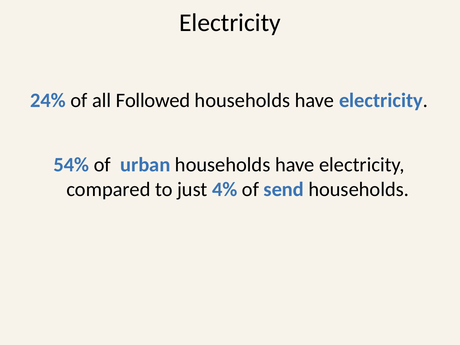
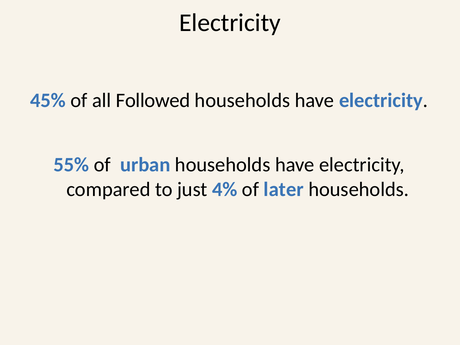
24%: 24% -> 45% (48, 100)
54%: 54% -> 55% (71, 165)
send: send -> later (284, 189)
